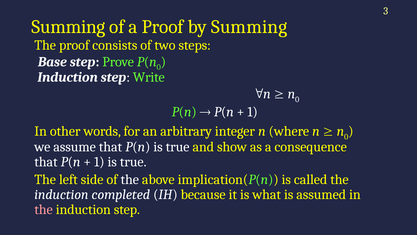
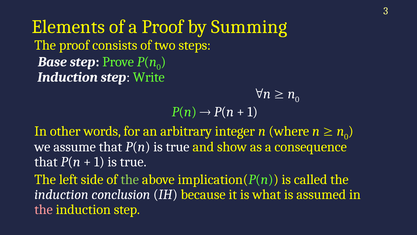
Summing: Summing -> Elements (68, 27)
the colour: white -> light green (130, 179)
completed: completed -> conclusion (121, 194)
